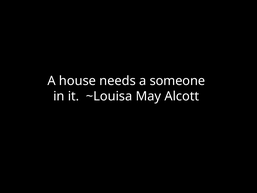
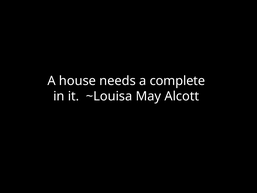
someone: someone -> complete (177, 81)
